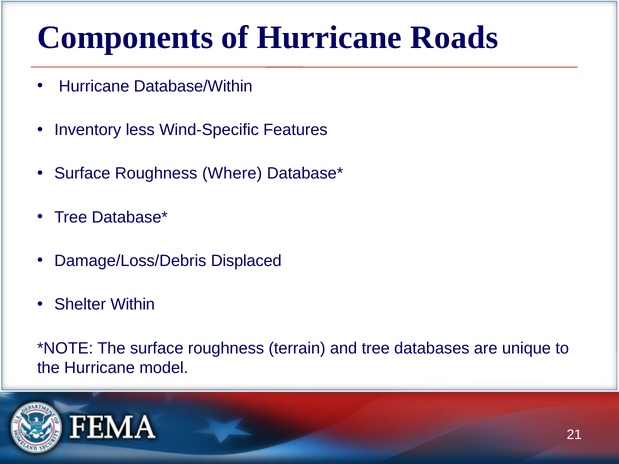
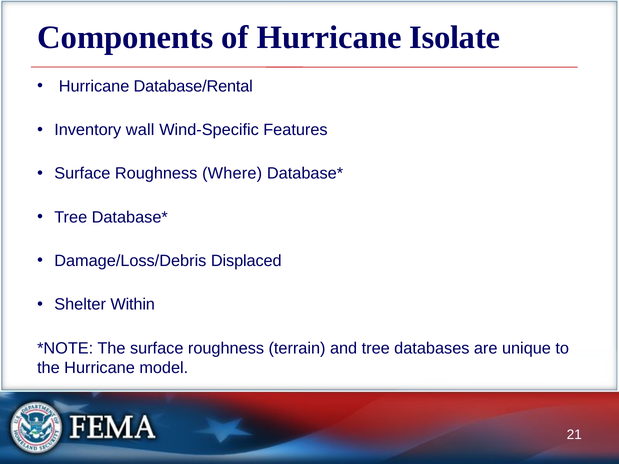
Roads: Roads -> Isolate (455, 37)
Database/Within: Database/Within -> Database/Rental (193, 86)
less: less -> wall (140, 130)
